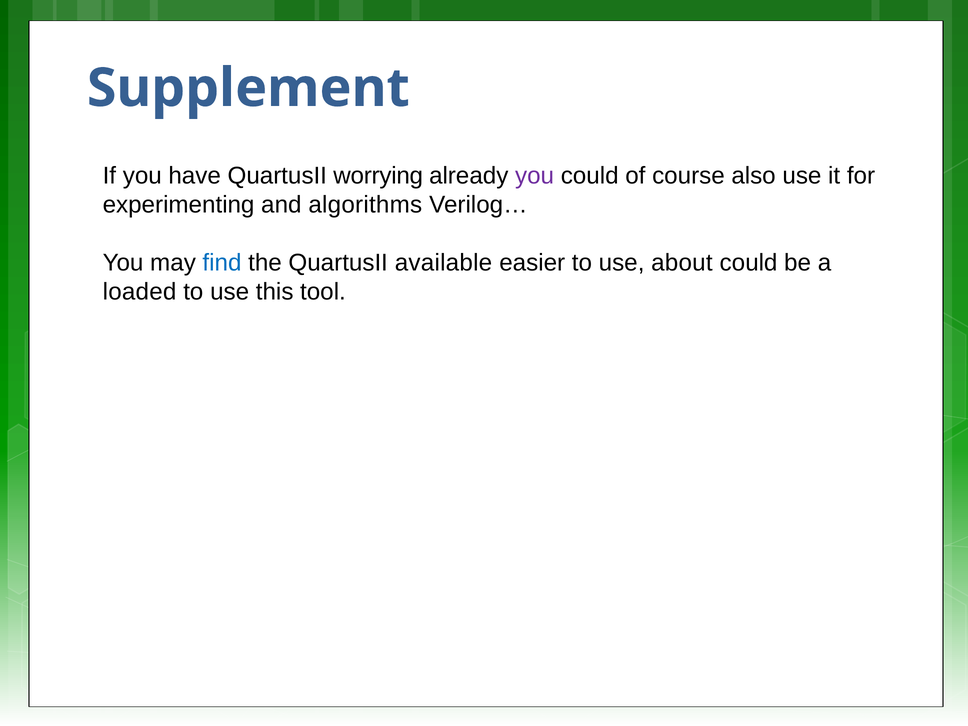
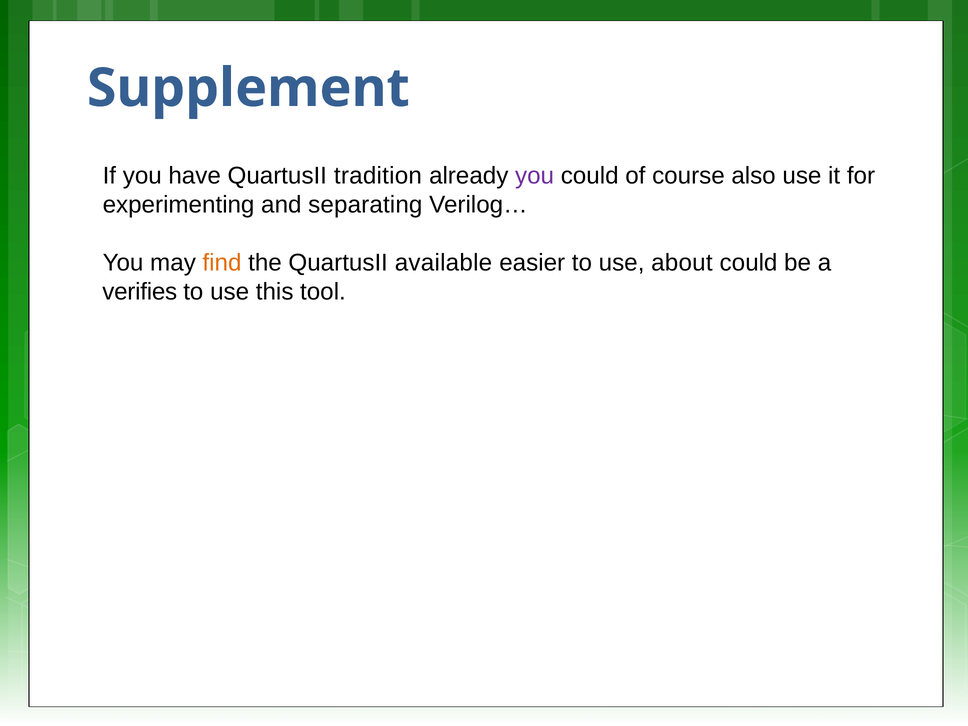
worrying: worrying -> tradition (378, 176)
algorithms: algorithms -> separating (365, 205)
find colour: blue -> orange (222, 263)
loaded: loaded -> verifies (140, 292)
